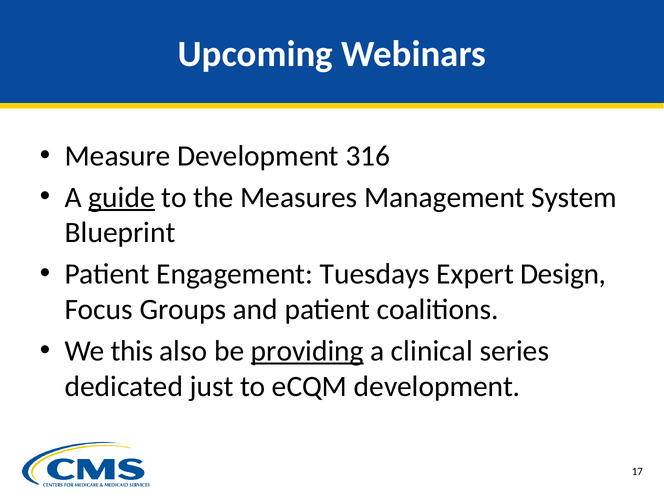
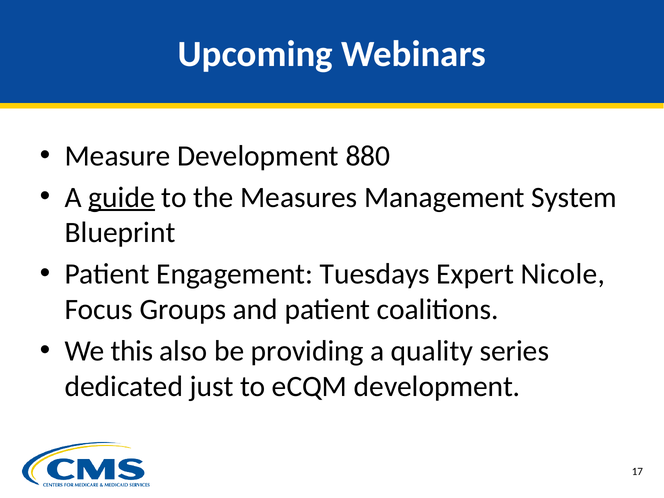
316: 316 -> 880 (368, 156)
Design: Design -> Nicole (563, 274)
providing underline: present -> none (307, 351)
clinical: clinical -> quality (432, 351)
